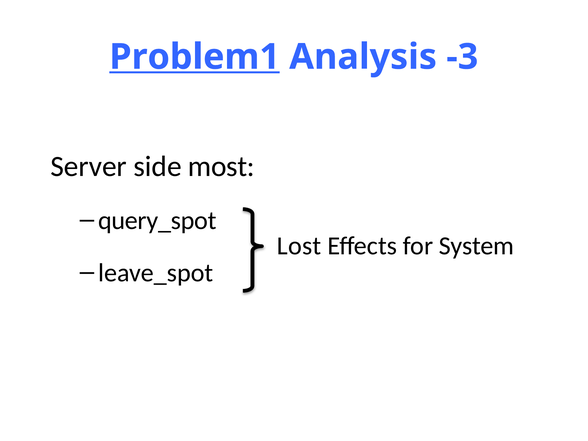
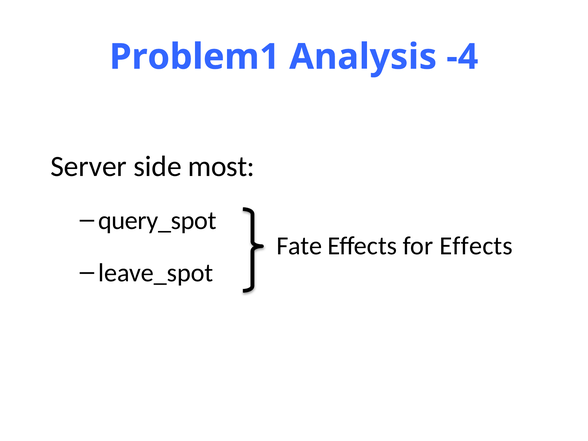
Problem1 underline: present -> none (195, 57)
-3: -3 -> -4 (462, 57)
Lost: Lost -> Fate (299, 246)
for System: System -> Effects (476, 246)
